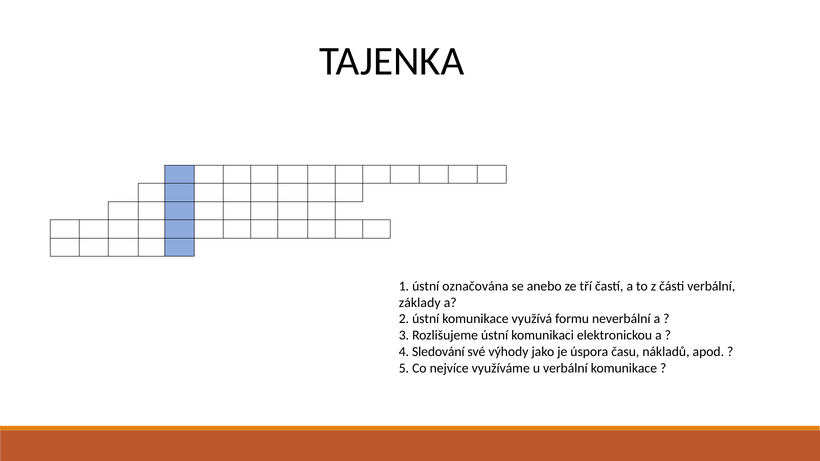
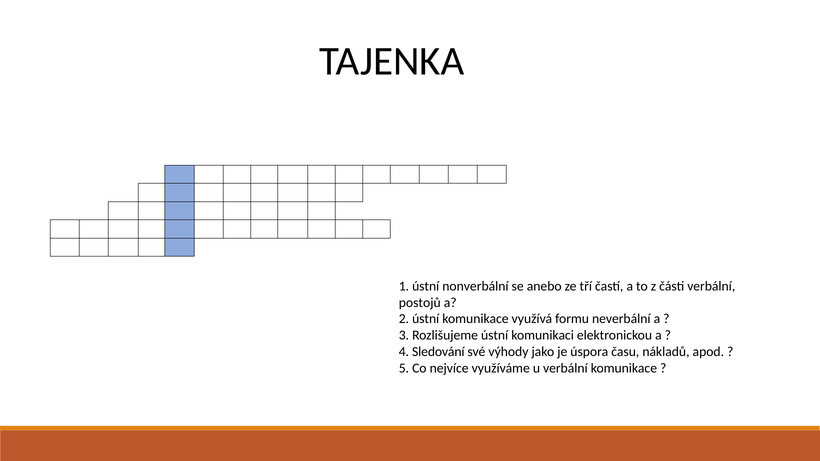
označována: označována -> nonverbální (475, 286)
základy: základy -> postojů (420, 303)
